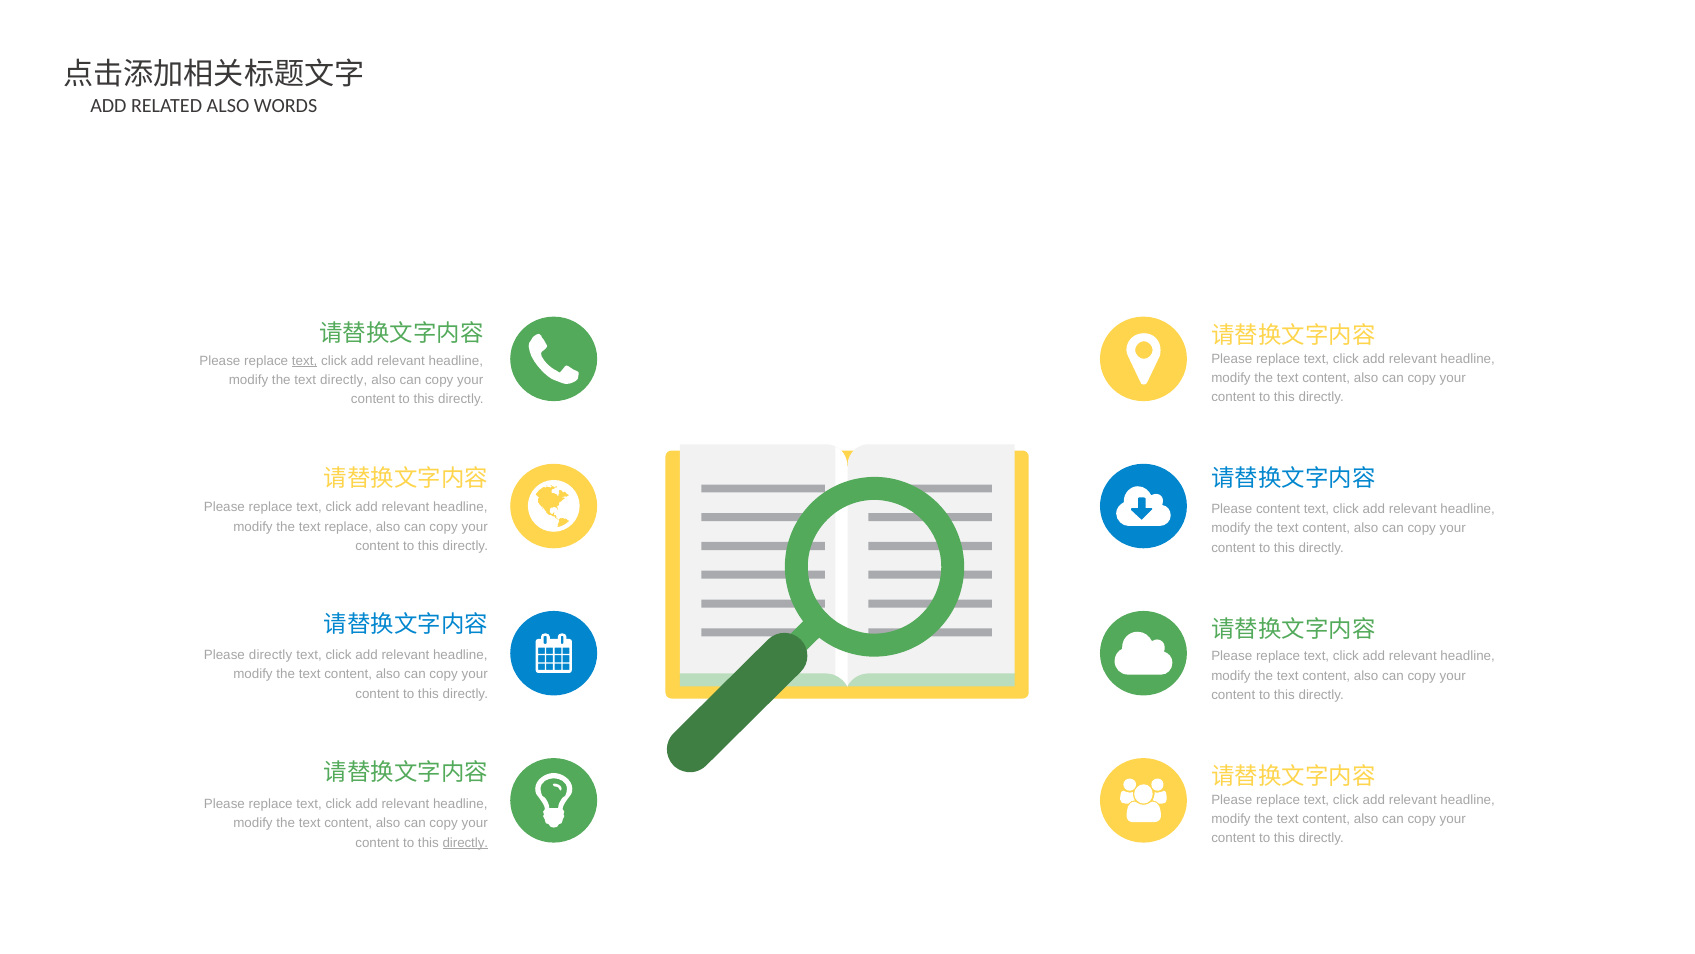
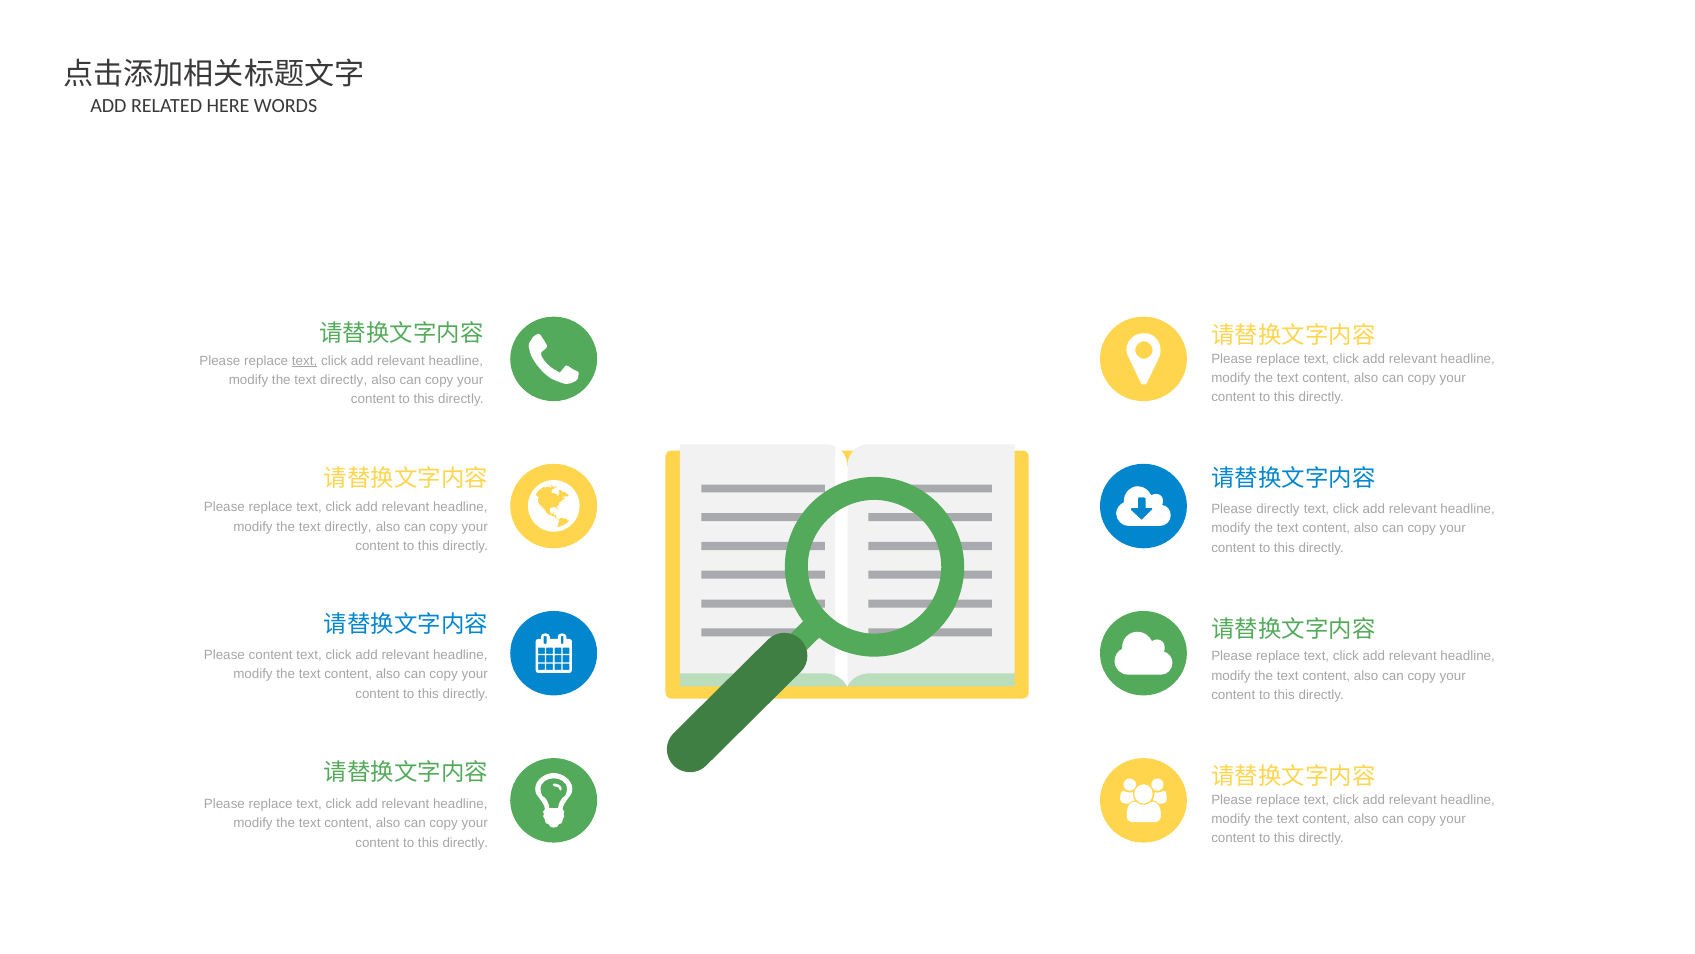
RELATED ALSO: ALSO -> HERE (228, 106)
Please content: content -> directly (1278, 509)
replace: replace -> directly (348, 526)
Please directly: directly -> content (271, 655)
directly underline: present -> none (465, 842)
